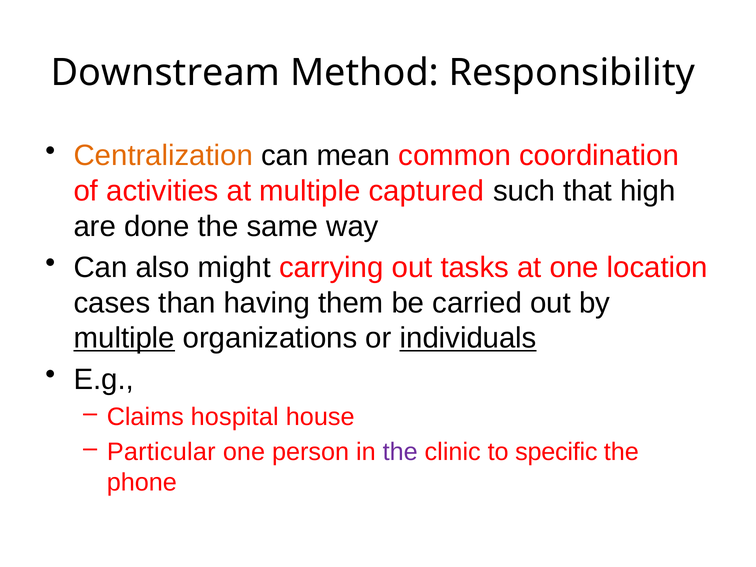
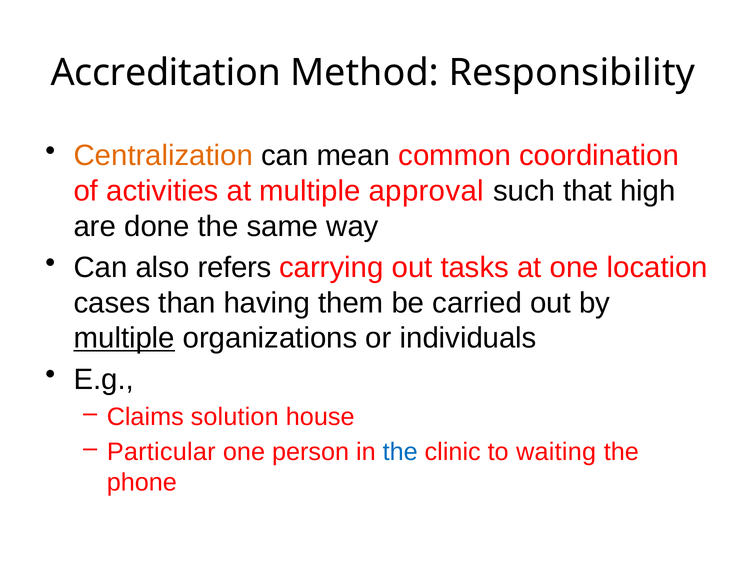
Downstream: Downstream -> Accreditation (166, 73)
captured: captured -> approval (426, 191)
might: might -> refers (234, 268)
individuals underline: present -> none (468, 338)
hospital: hospital -> solution (235, 417)
the colour: purple -> blue (400, 452)
specific: specific -> waiting (556, 452)
